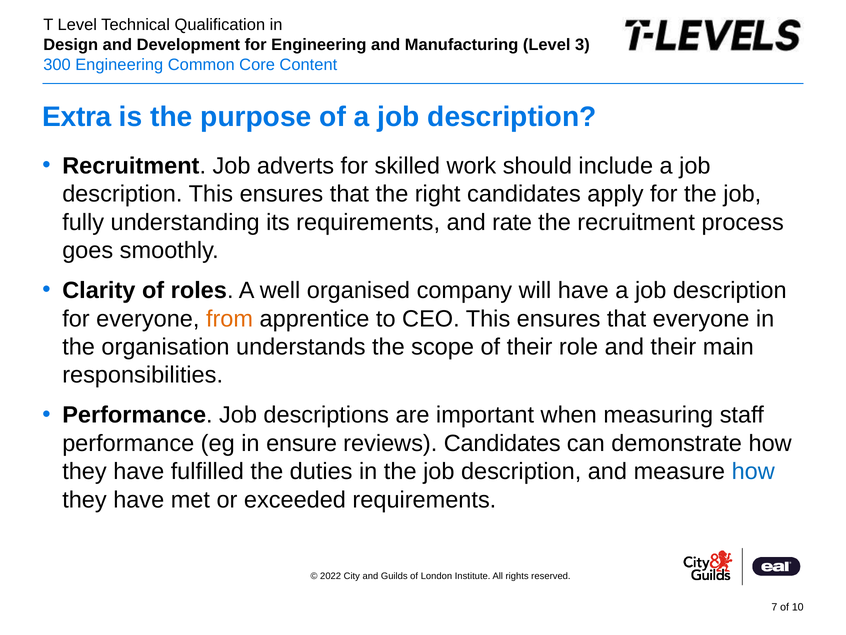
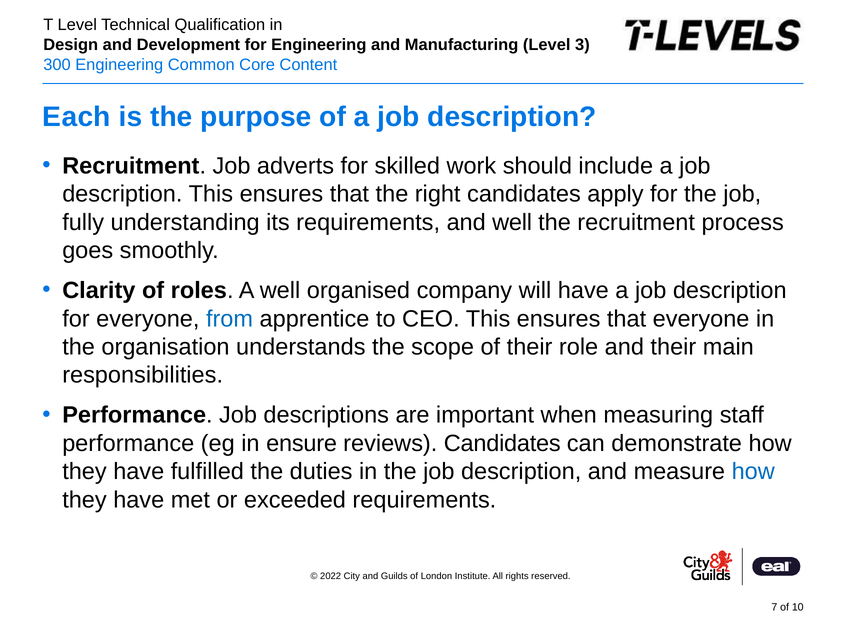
Extra: Extra -> Each (77, 117)
and rate: rate -> well (512, 222)
from colour: orange -> blue (230, 318)
